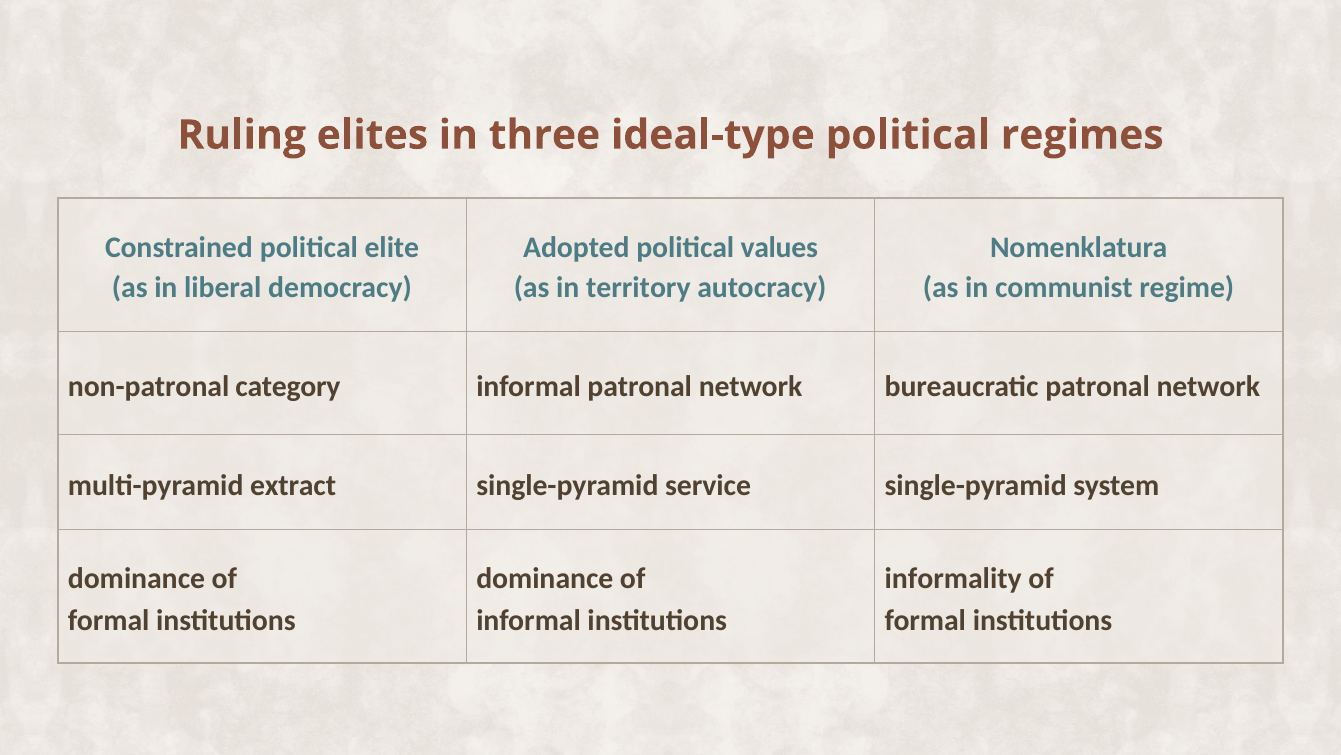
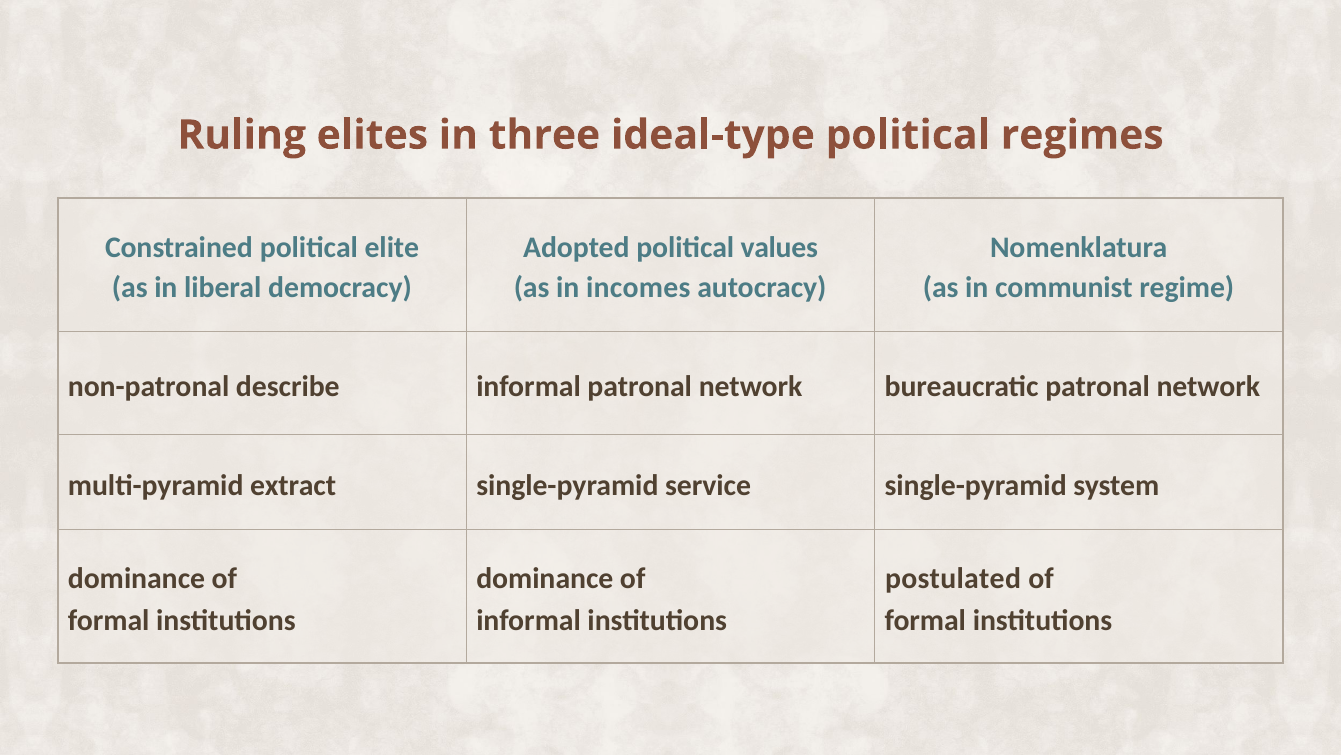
territory: territory -> incomes (638, 287)
category: category -> describe (288, 387)
informality: informality -> postulated (953, 578)
